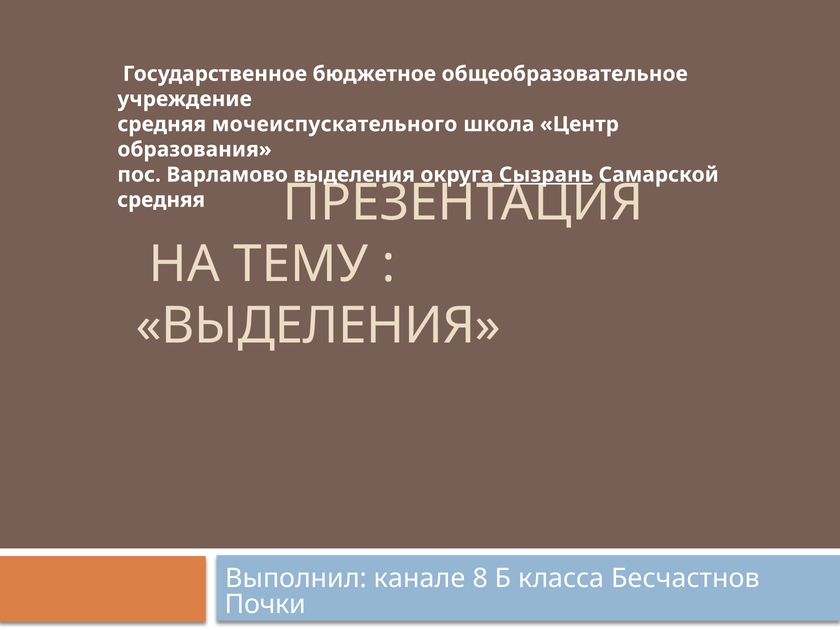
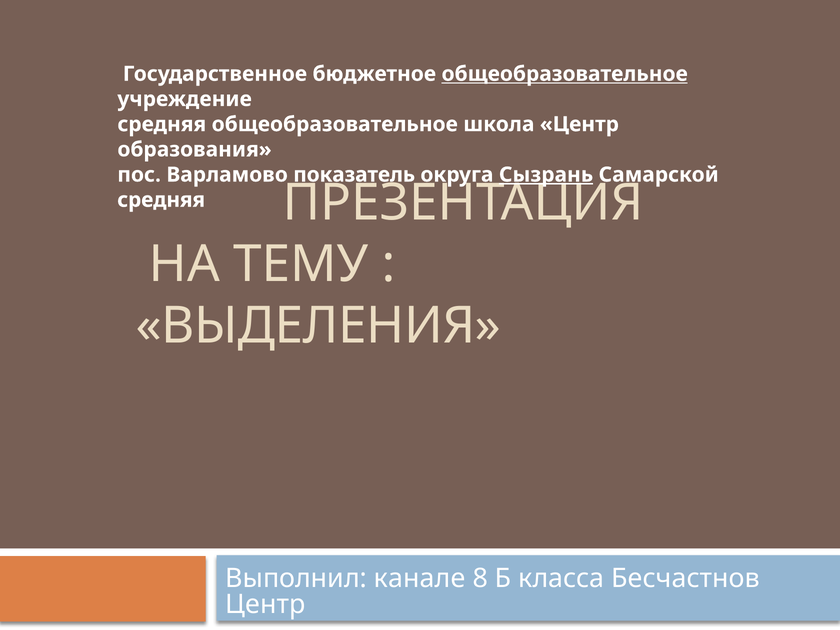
общеобразовательное underline: none -> present (565, 74)
средняя мочеиспускательного: мочеиспускательного -> общеобразовательное (335, 124)
Варламово выделения: выделения -> показатель (354, 175)
Почки: Почки -> Центр (265, 604)
